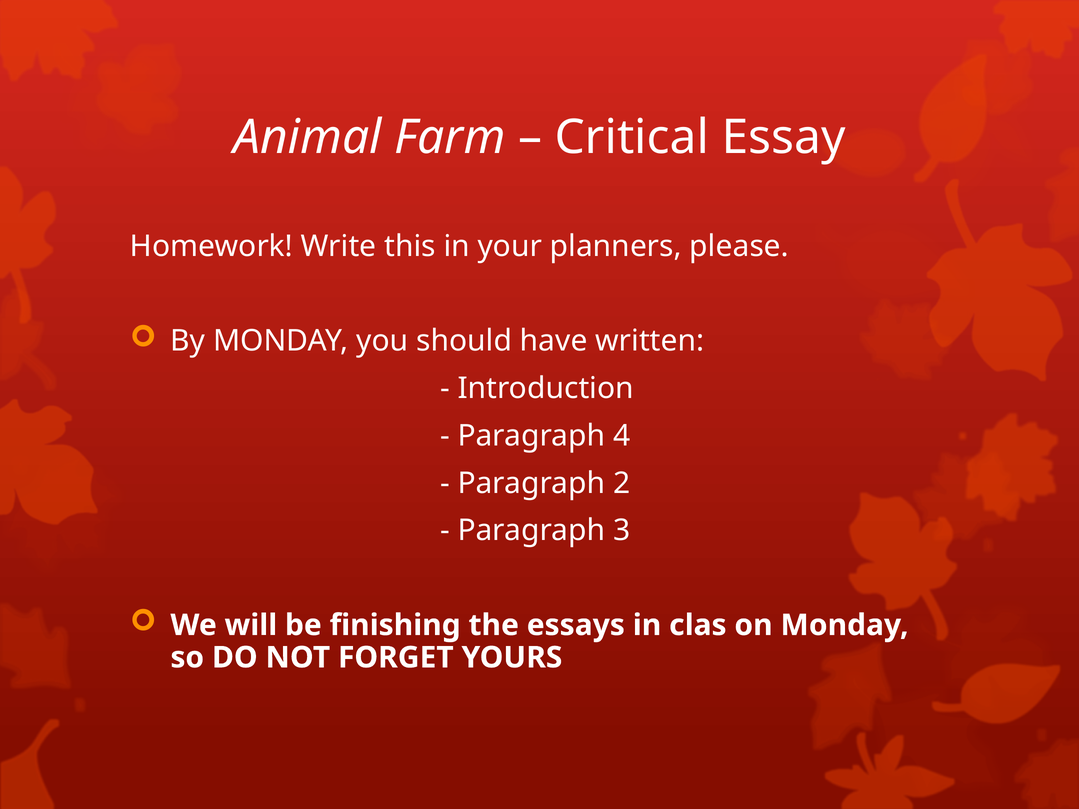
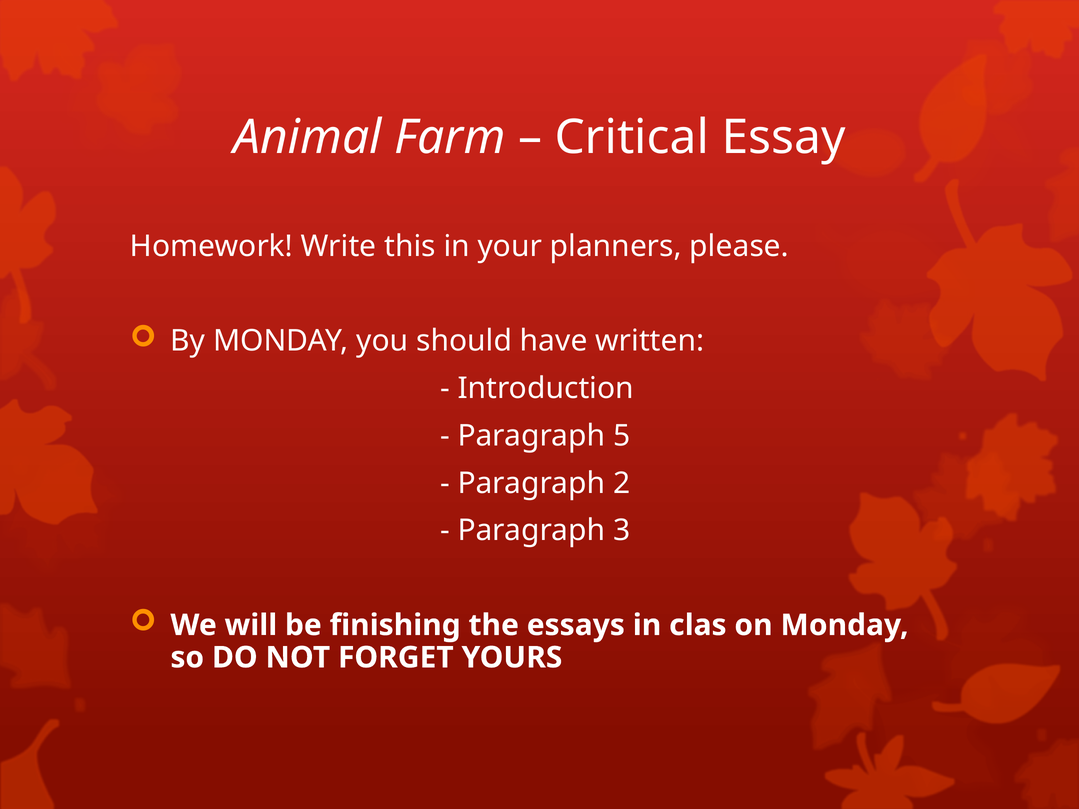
4: 4 -> 5 (622, 436)
